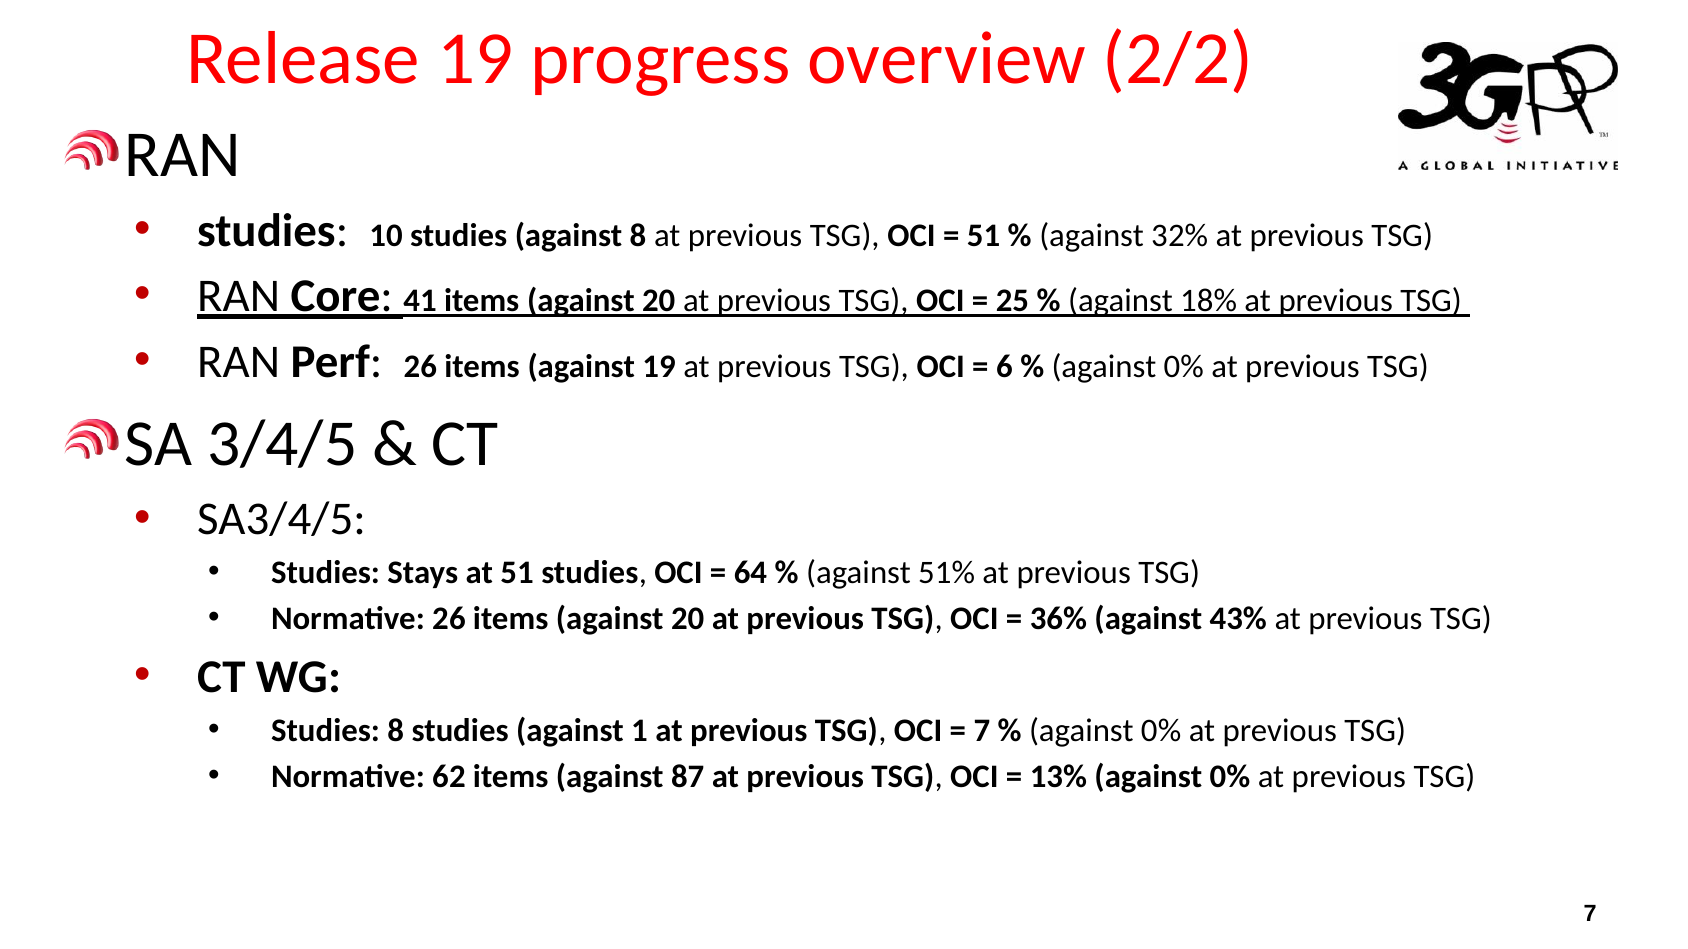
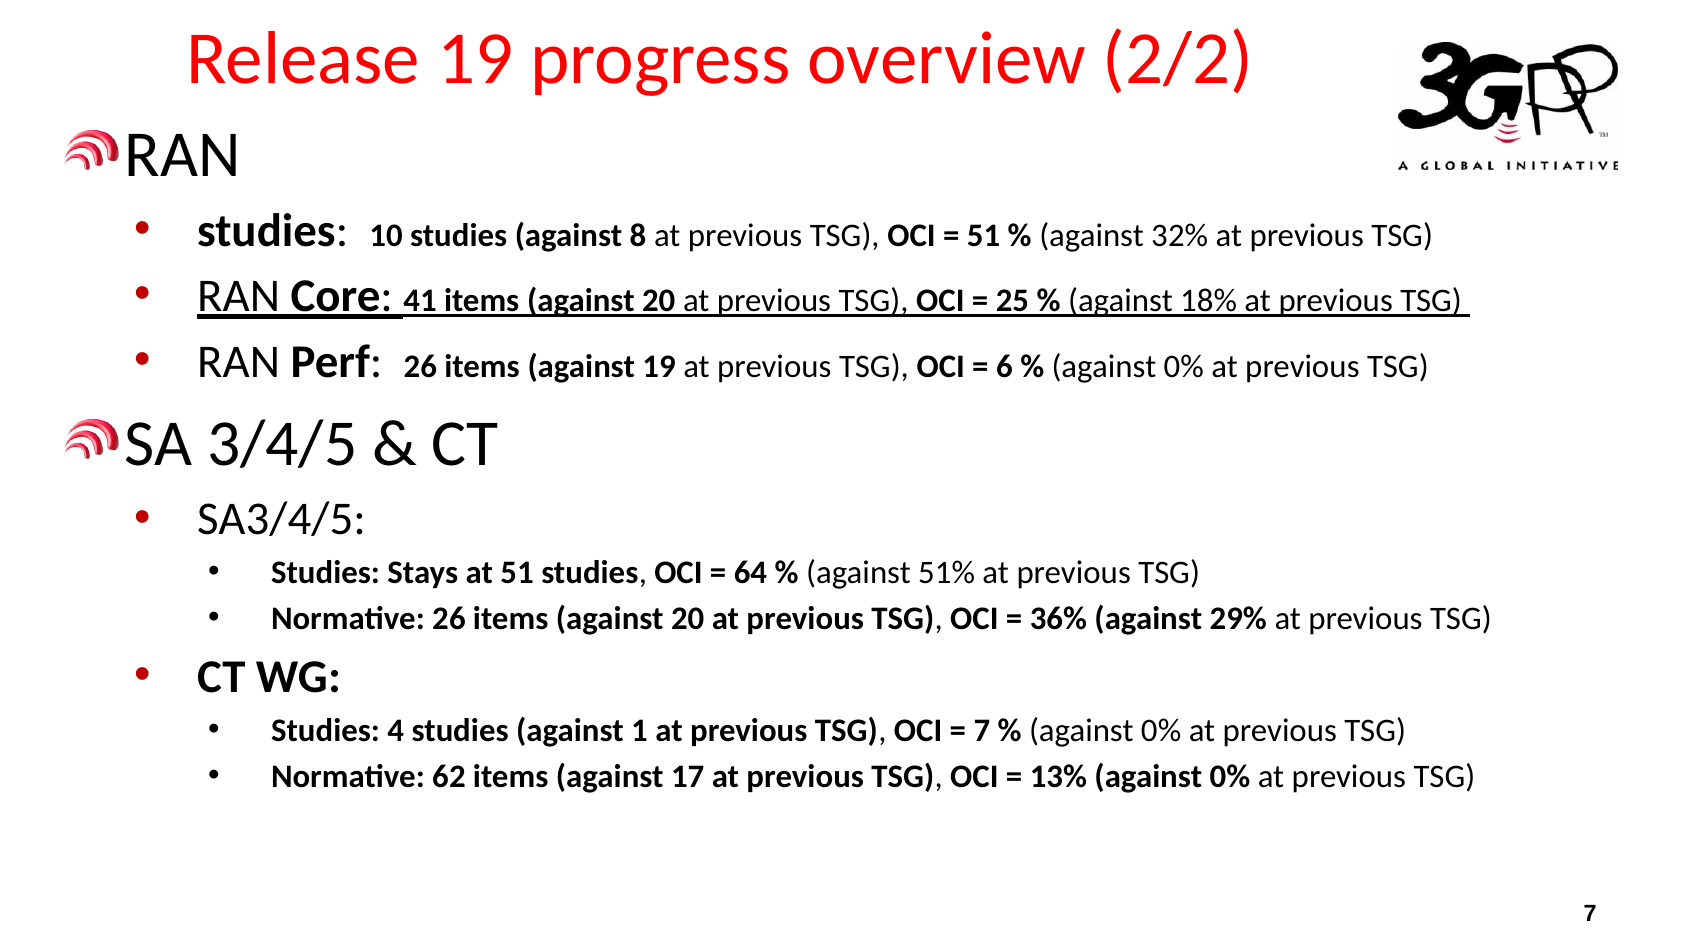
43%: 43% -> 29% (1238, 619)
Studies 8: 8 -> 4 (396, 731)
87: 87 -> 17 (688, 777)
